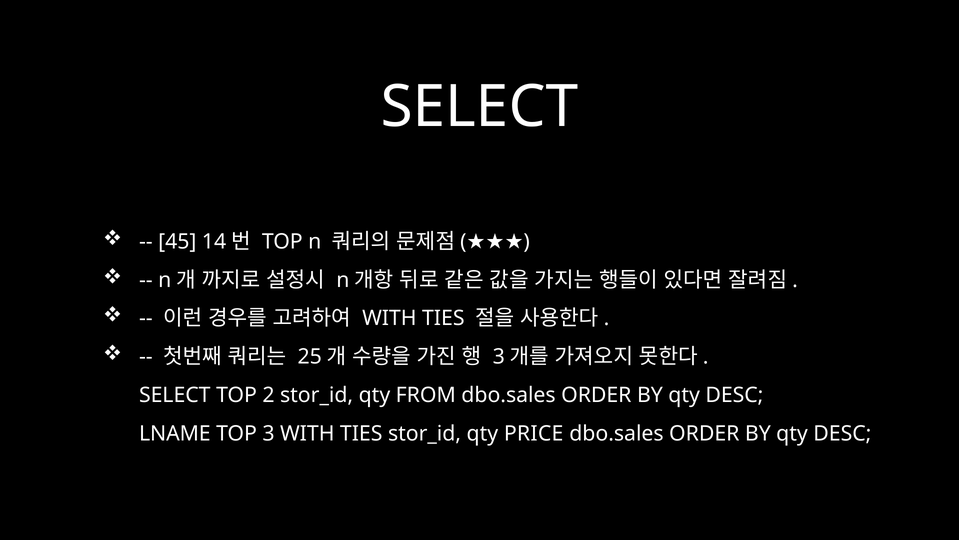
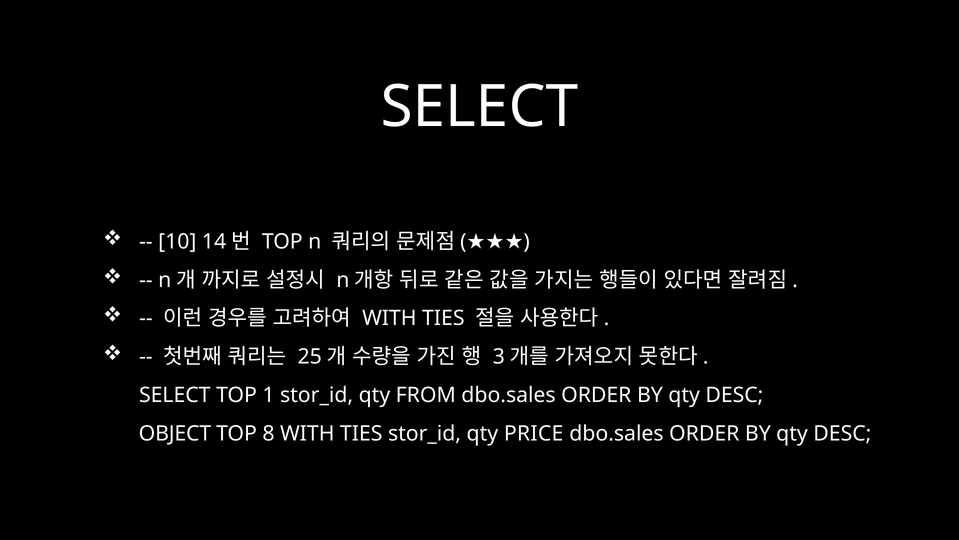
45: 45 -> 10 (177, 241)
2: 2 -> 1 (268, 395)
LNAME: LNAME -> OBJECT (175, 433)
3: 3 -> 8 (268, 433)
